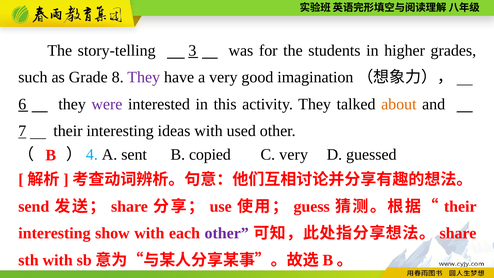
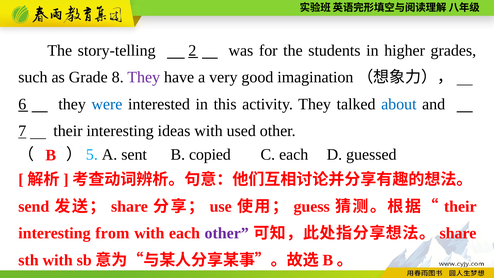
3: 3 -> 2 (192, 50)
were colour: purple -> blue (107, 104)
about colour: orange -> blue (399, 104)
4: 4 -> 5 (92, 155)
C very: very -> each (294, 155)
show: show -> from (112, 233)
